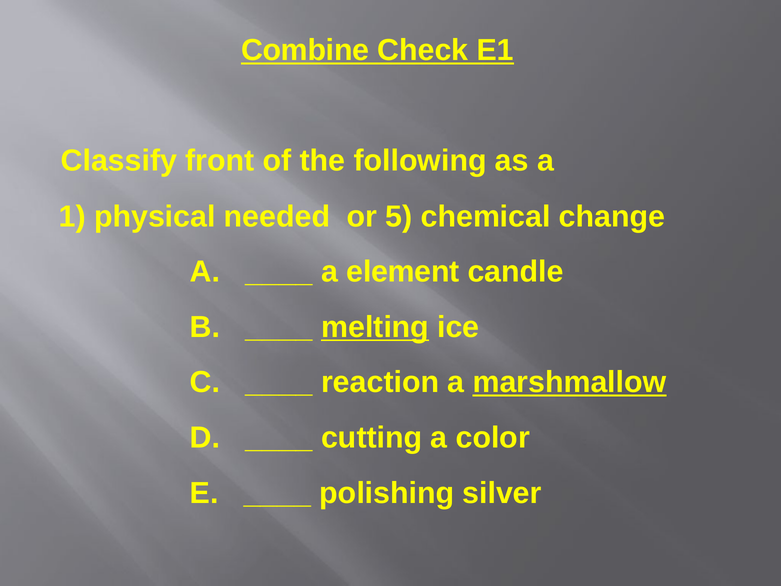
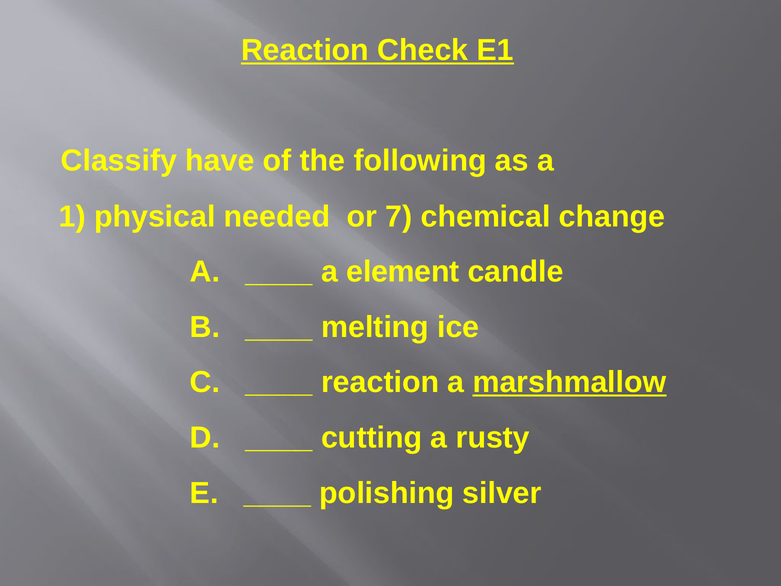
Combine: Combine -> Reaction (305, 50)
front: front -> have (220, 161)
5: 5 -> 7 (399, 216)
melting underline: present -> none (375, 327)
color: color -> rusty (493, 438)
